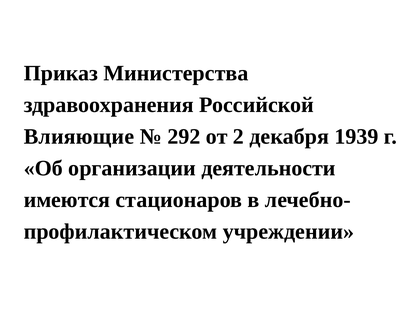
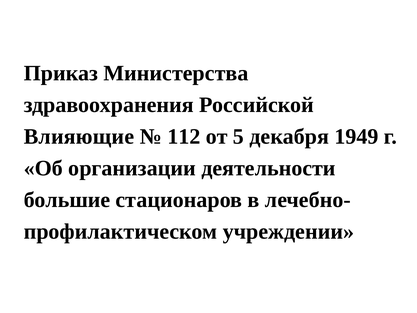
292: 292 -> 112 (184, 136)
2: 2 -> 5 (238, 136)
1939: 1939 -> 1949 (356, 136)
имеются: имеются -> большие (67, 200)
